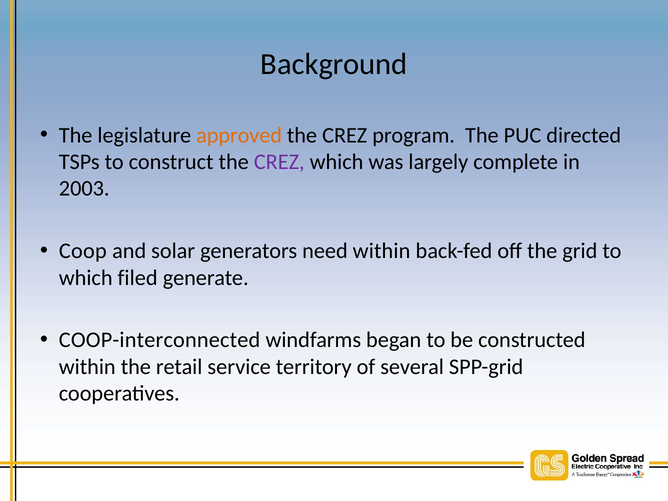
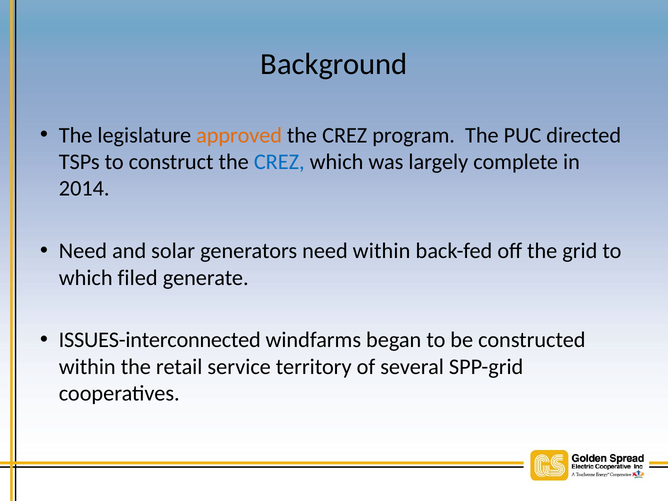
CREZ colour: purple -> blue (279, 162)
2003: 2003 -> 2014 (84, 189)
Coop: Coop -> Need (83, 251)
COOP-interconnected: COOP-interconnected -> ISSUES-interconnected (160, 340)
